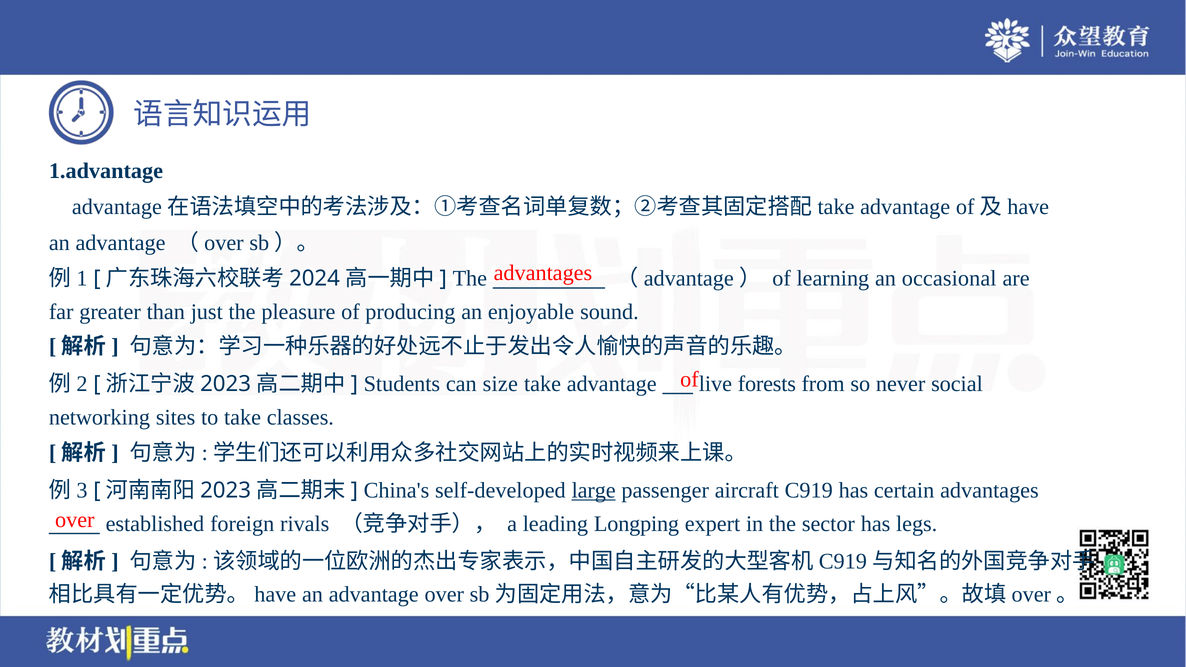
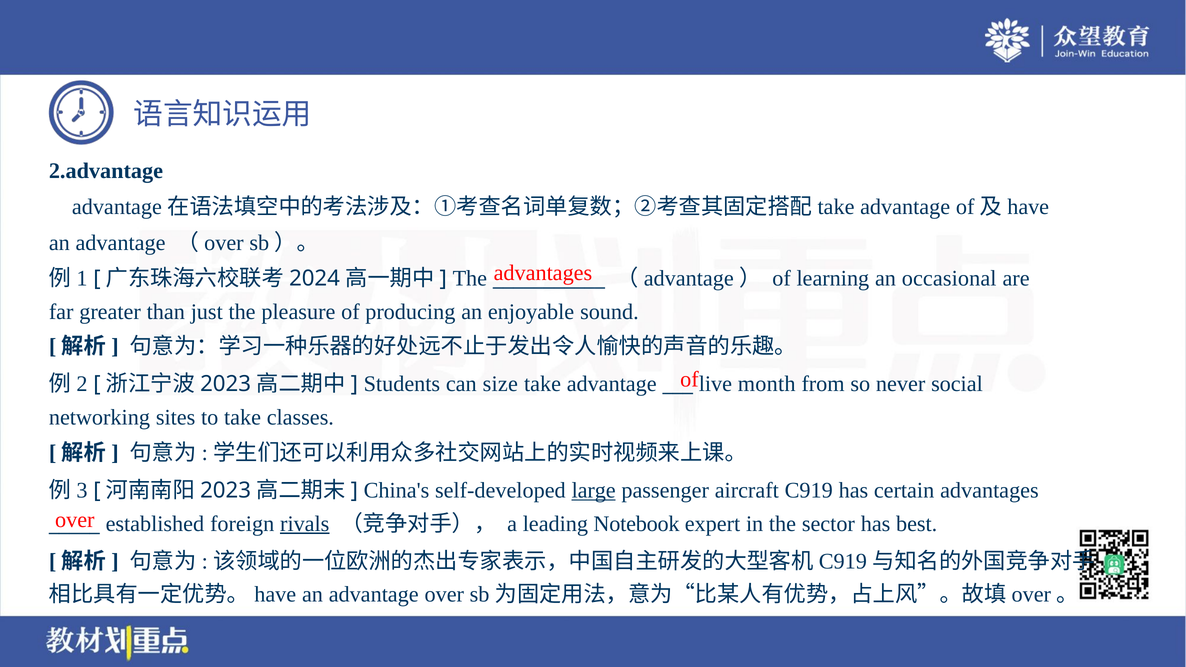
1.advantage: 1.advantage -> 2.advantage (106, 171)
forests: forests -> month (767, 384)
rivals underline: none -> present (305, 524)
Longping: Longping -> Notebook (637, 524)
legs: legs -> best (917, 524)
